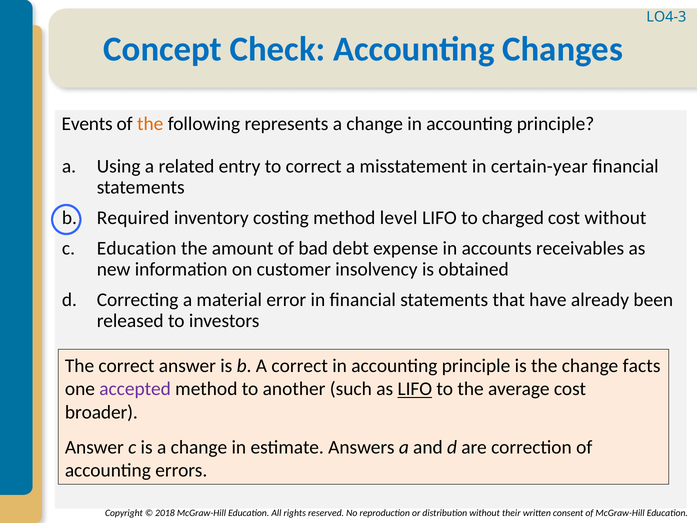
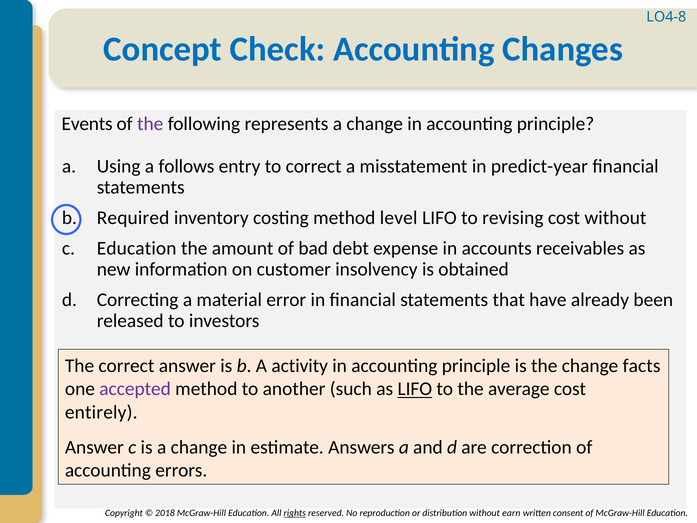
LO4-3: LO4-3 -> LO4-8 (666, 17)
the colour: orange -> purple (150, 124)
related: related -> follows (186, 166)
certain-year: certain-year -> predict-year (539, 166)
charged: charged -> revising (513, 218)
A correct: correct -> activity (300, 366)
broader: broader -> entirely (101, 412)
rights underline: none -> present (295, 513)
their: their -> earn (511, 513)
